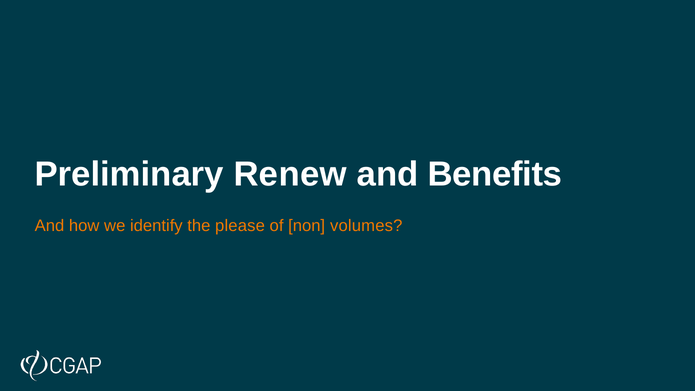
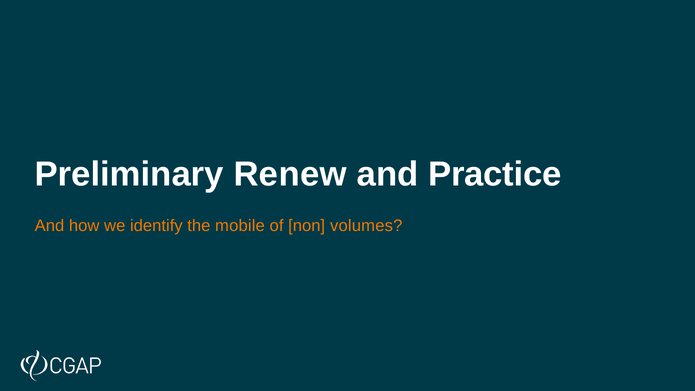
Benefits: Benefits -> Practice (495, 174)
please: please -> mobile (240, 226)
